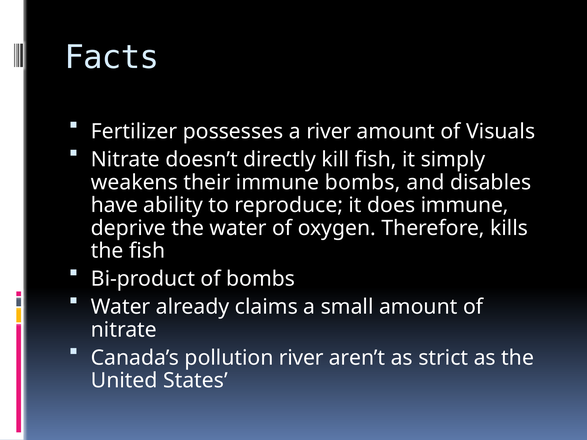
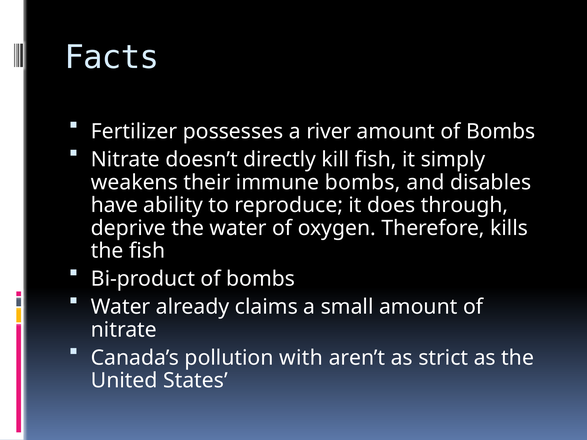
amount of Visuals: Visuals -> Bombs (501, 132)
does immune: immune -> through (464, 205)
pollution river: river -> with (301, 358)
